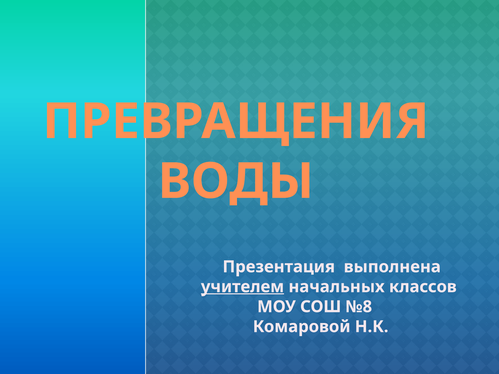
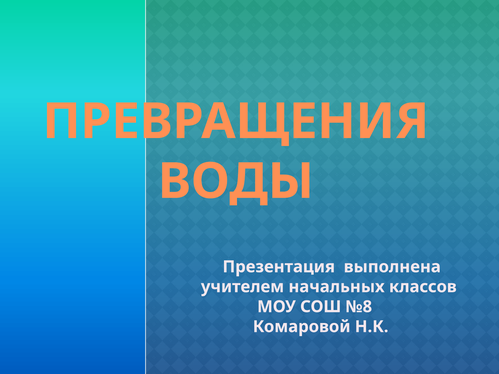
учителем underline: present -> none (243, 287)
